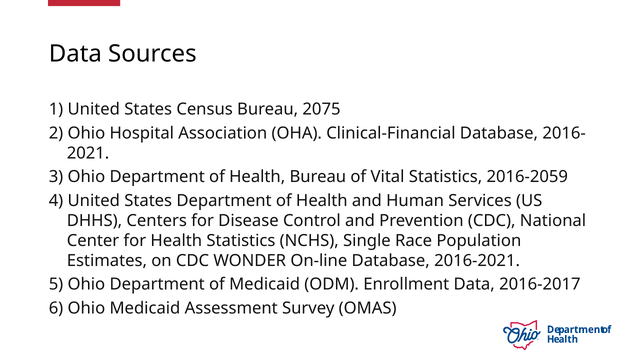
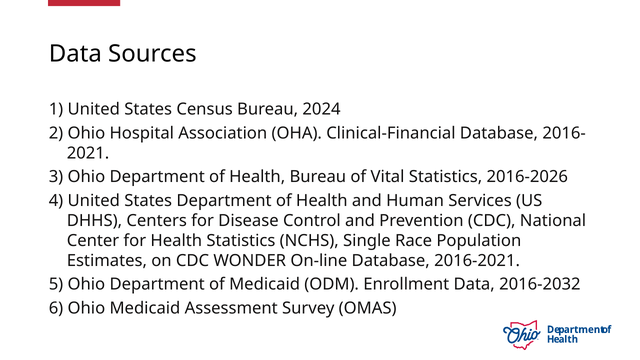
2075: 2075 -> 2024 (322, 109)
2016-2059: 2016-2059 -> 2016-2026 (527, 177)
2016-2017: 2016-2017 -> 2016-2032 (540, 284)
